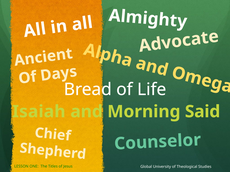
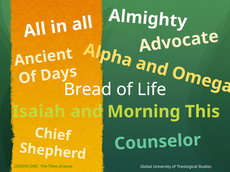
Said: Said -> This (202, 112)
